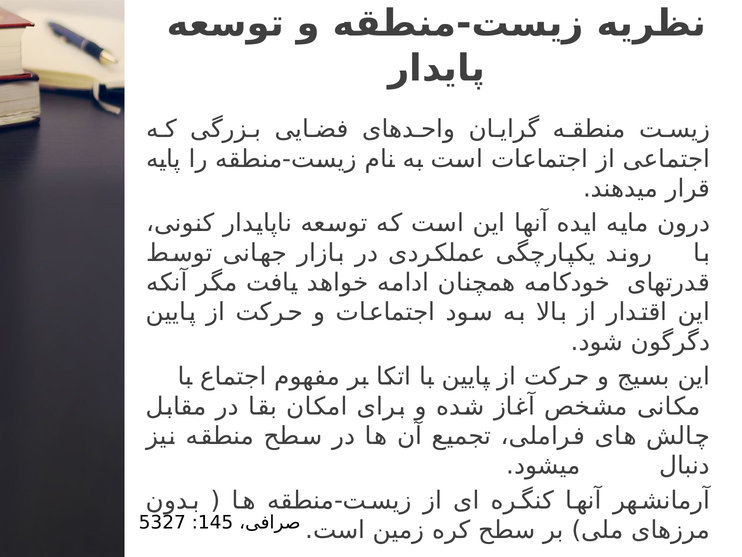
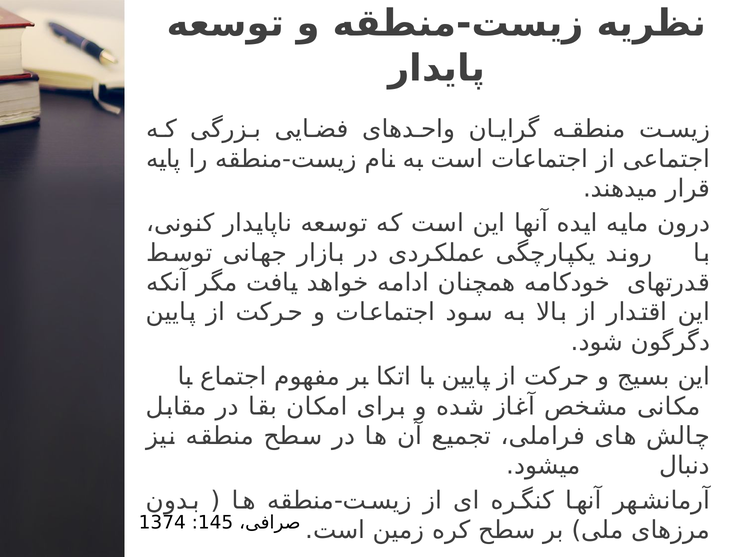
5327: 5327 -> 1374 (162, 522)
